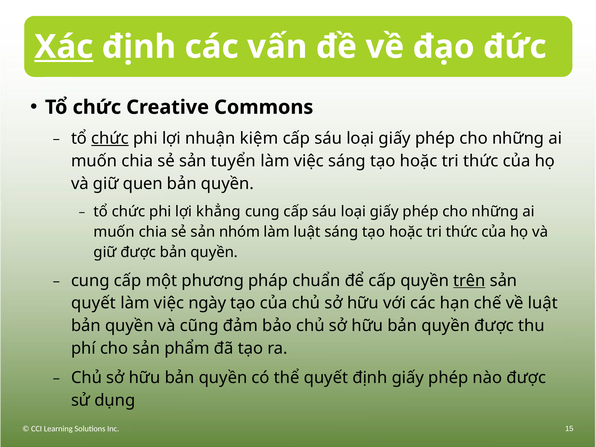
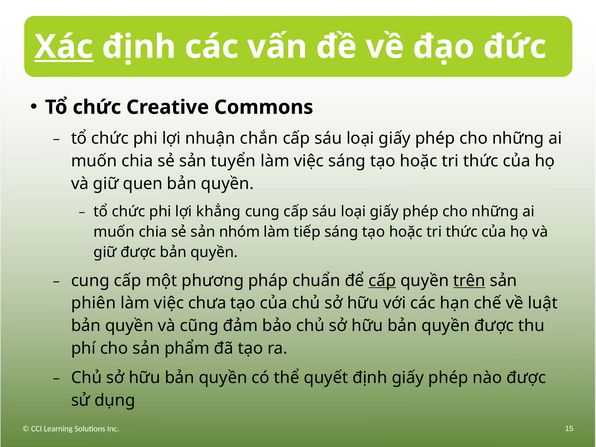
chức underline: present -> none (110, 138)
kiệm: kiệm -> chắn (259, 138)
làm luật: luật -> tiếp (307, 232)
cấp underline: none -> present (382, 281)
quyết: quyết -> phiên (94, 303)
ngày: ngày -> chưa (207, 303)
